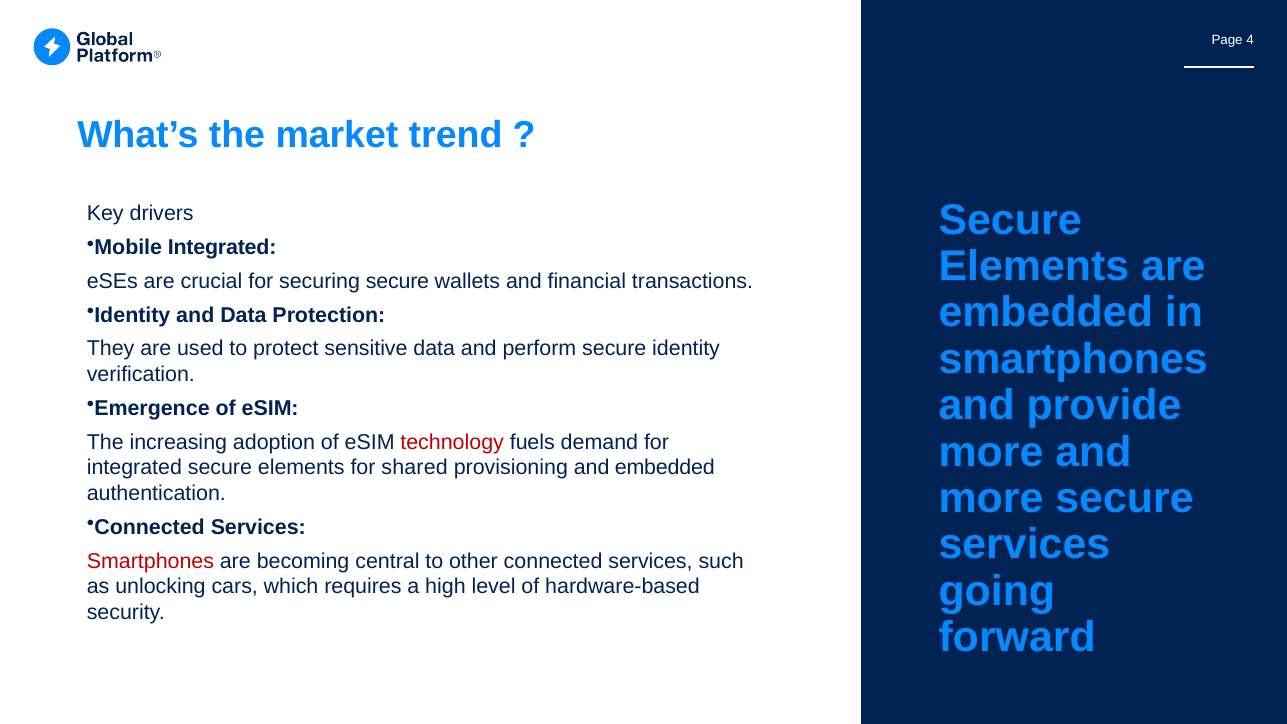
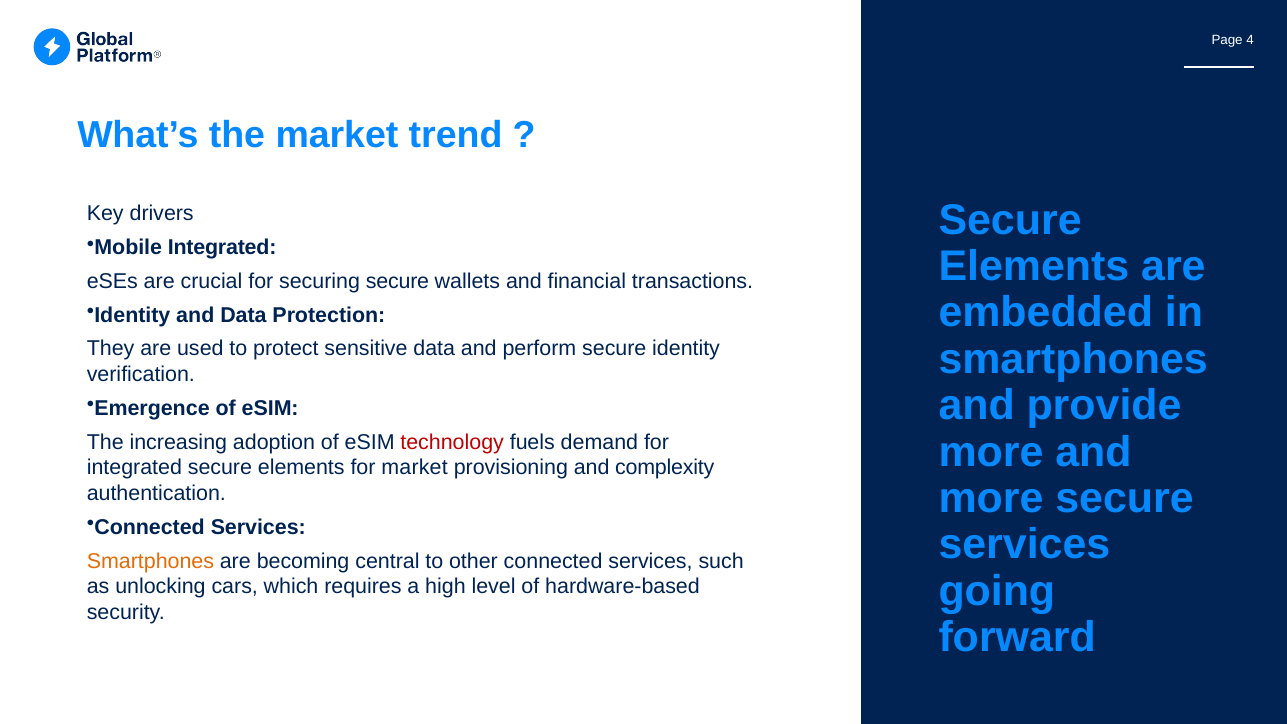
for shared: shared -> market (415, 468)
and embedded: embedded -> complexity (665, 468)
Smartphones colour: red -> orange (150, 561)
